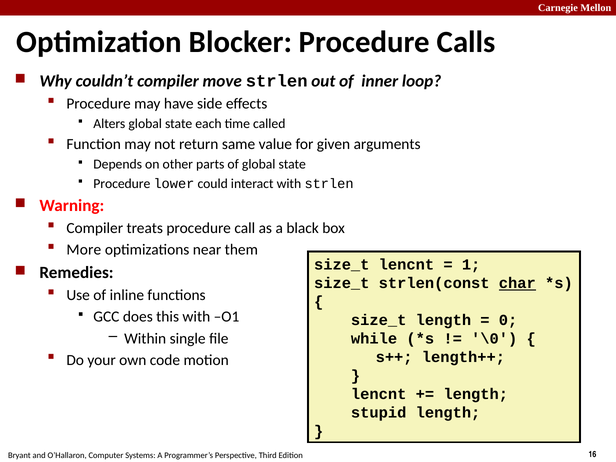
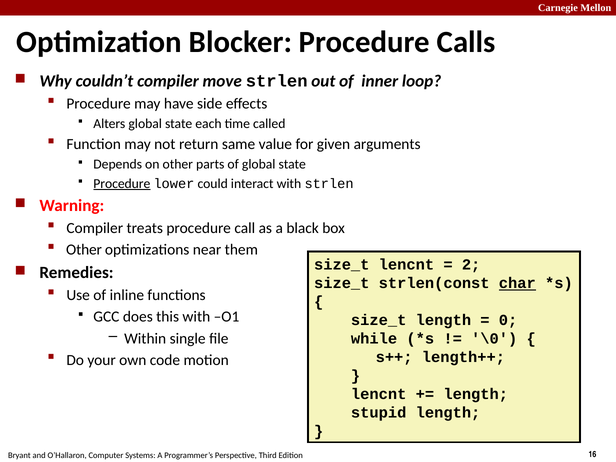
Procedure underline: none -> present (122, 184)
More: More -> Other (84, 250)
1: 1 -> 2 (471, 265)
